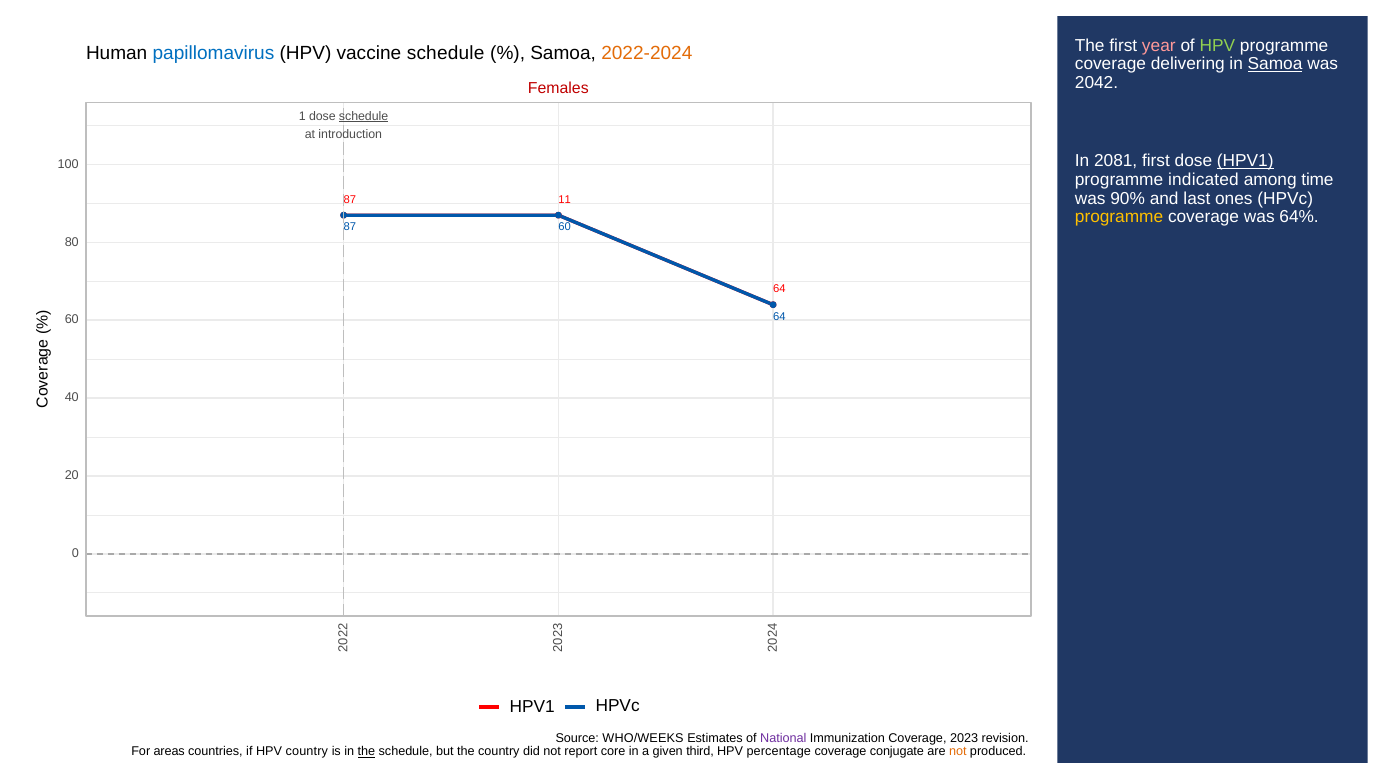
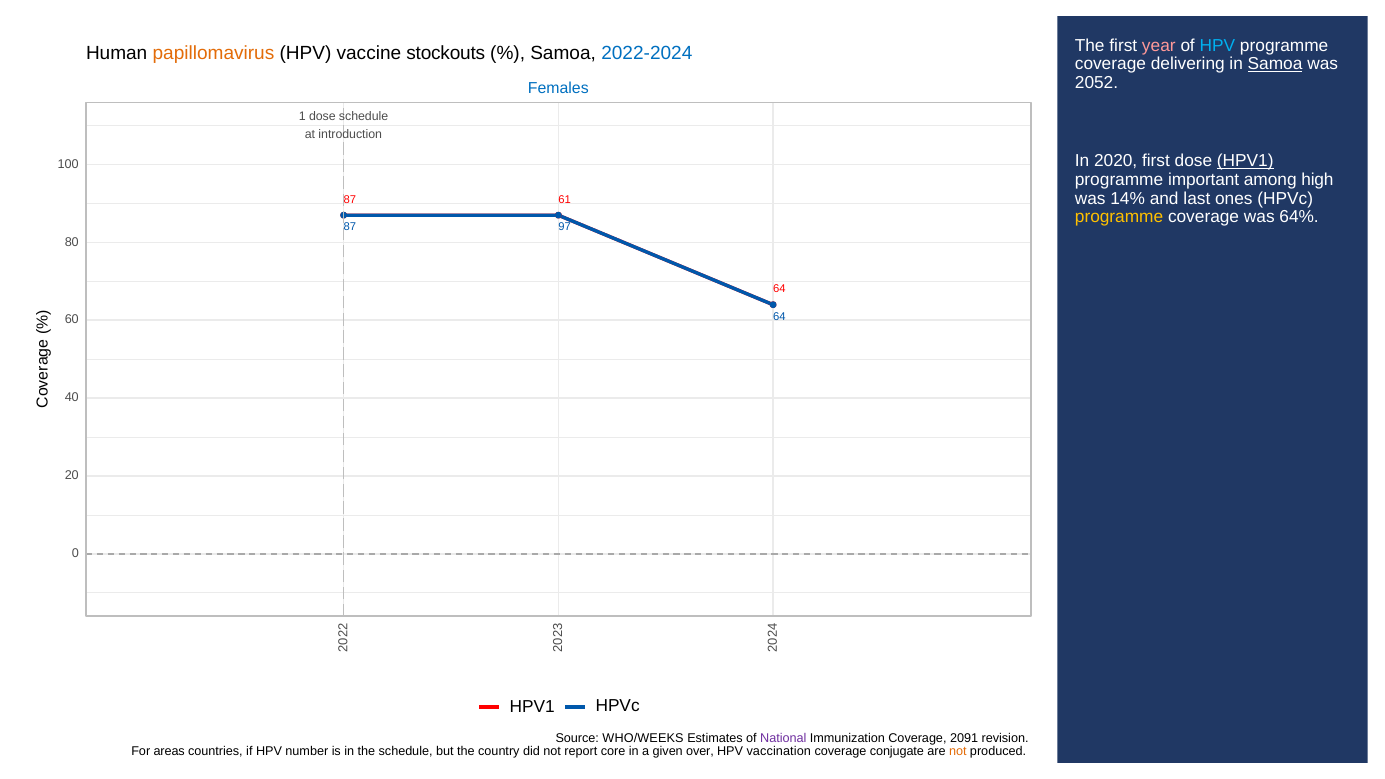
HPV colour: light green -> light blue (1217, 46)
papillomavirus colour: blue -> orange (213, 54)
vaccine schedule: schedule -> stockouts (446, 54)
2022-2024 colour: orange -> blue (647, 54)
2042: 2042 -> 2052 (1097, 83)
Females colour: red -> blue (558, 88)
schedule underline: present -> none (364, 116)
2081: 2081 -> 2020 (1116, 161)
indicated: indicated -> important (1204, 180)
time: time -> high (1317, 180)
90%: 90% -> 14% (1128, 199)
11: 11 -> 61 (565, 199)
87 60: 60 -> 97 (565, 227)
2023: 2023 -> 2091 (964, 738)
HPV country: country -> number (307, 752)
the underline: present -> none (366, 752)
third: third -> over (700, 752)
percentage: percentage -> vaccination (779, 752)
